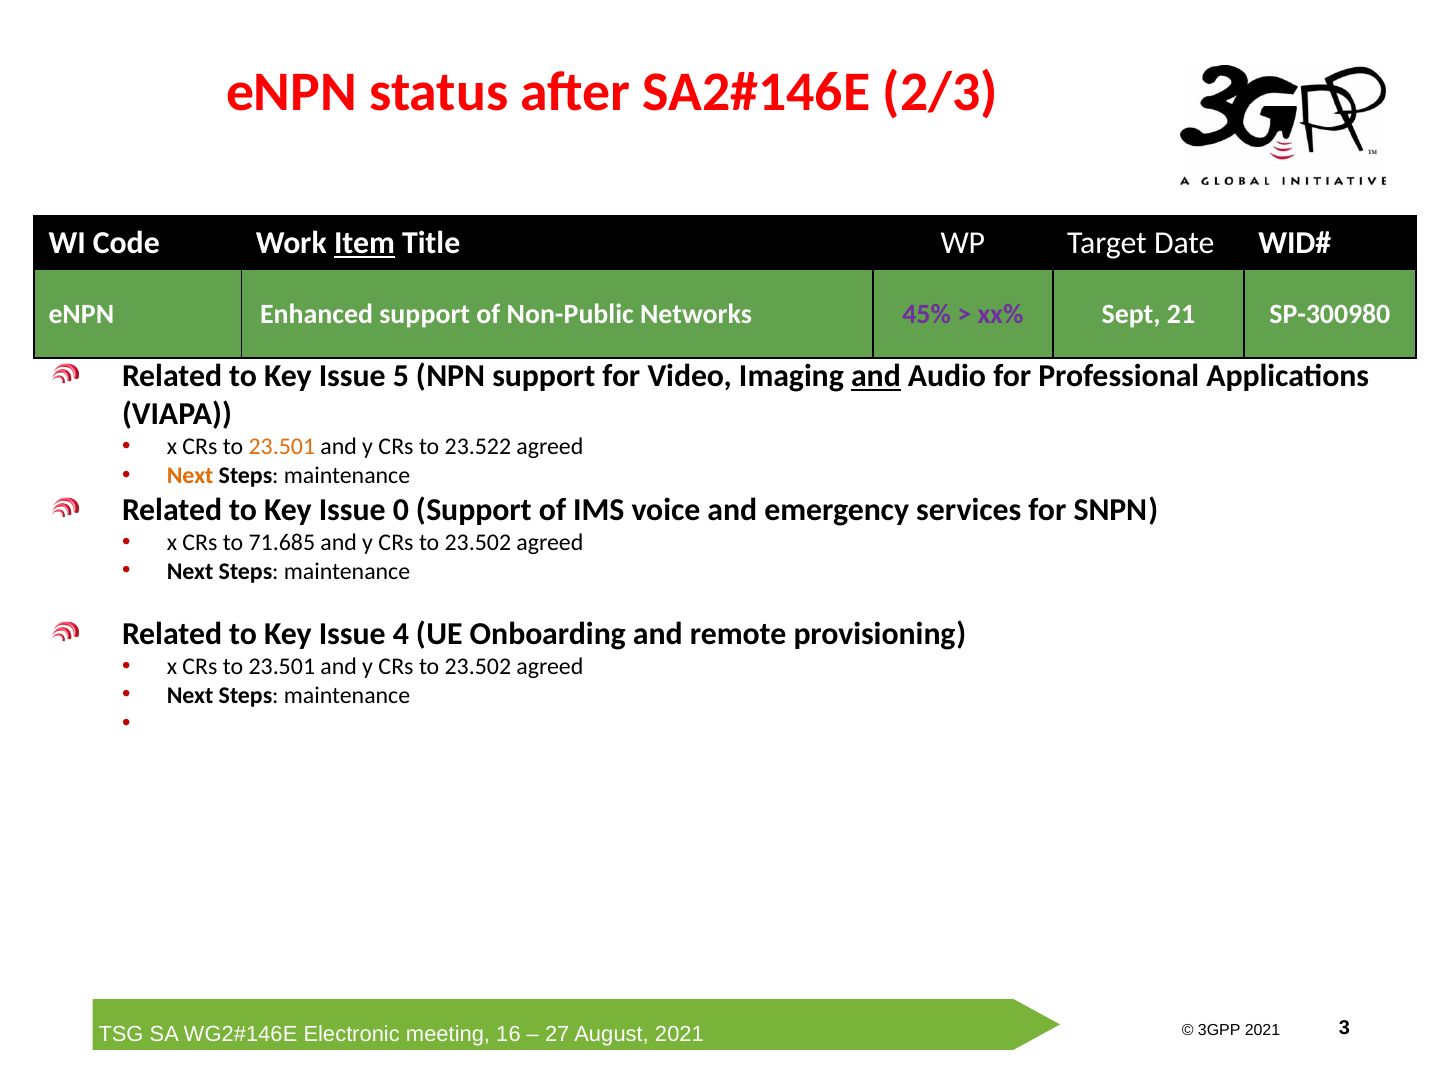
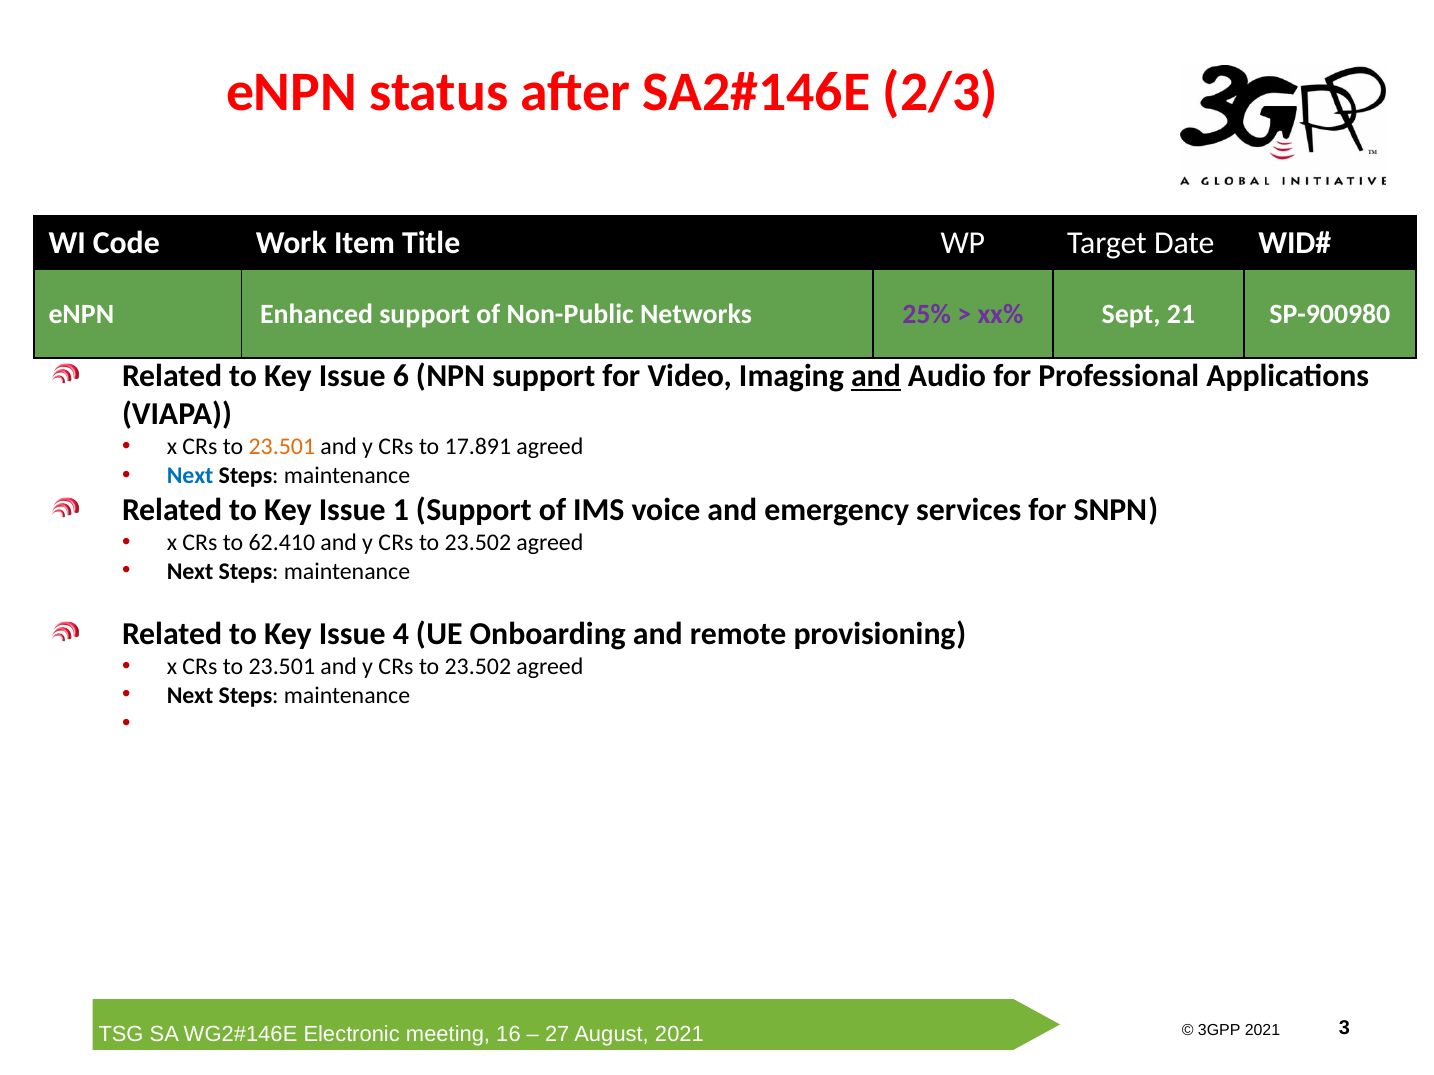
Item underline: present -> none (365, 243)
45%: 45% -> 25% (927, 314)
SP-300980: SP-300980 -> SP-900980 (1330, 314)
5: 5 -> 6 (401, 376)
23.522: 23.522 -> 17.891 (478, 447)
Next colour: orange -> blue (190, 476)
0: 0 -> 1 (401, 510)
71.685: 71.685 -> 62.410 (282, 543)
